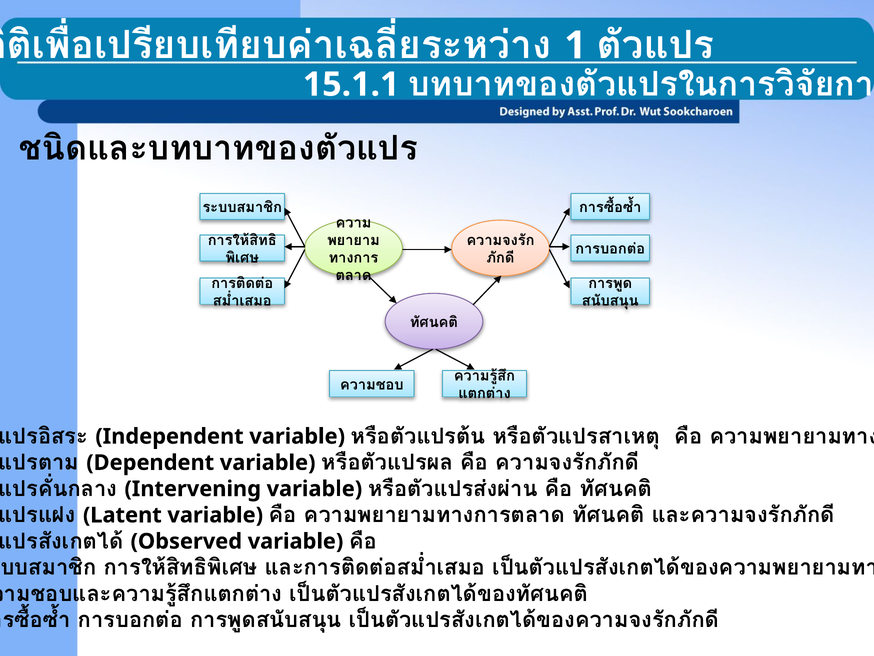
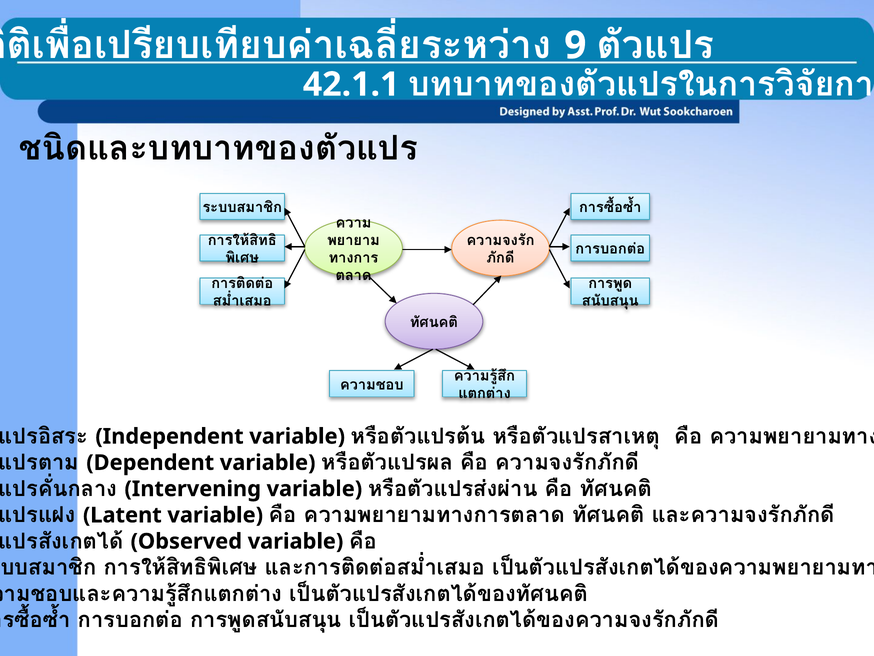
1: 1 -> 9 (575, 45)
15.1.1: 15.1.1 -> 42.1.1 (351, 84)
